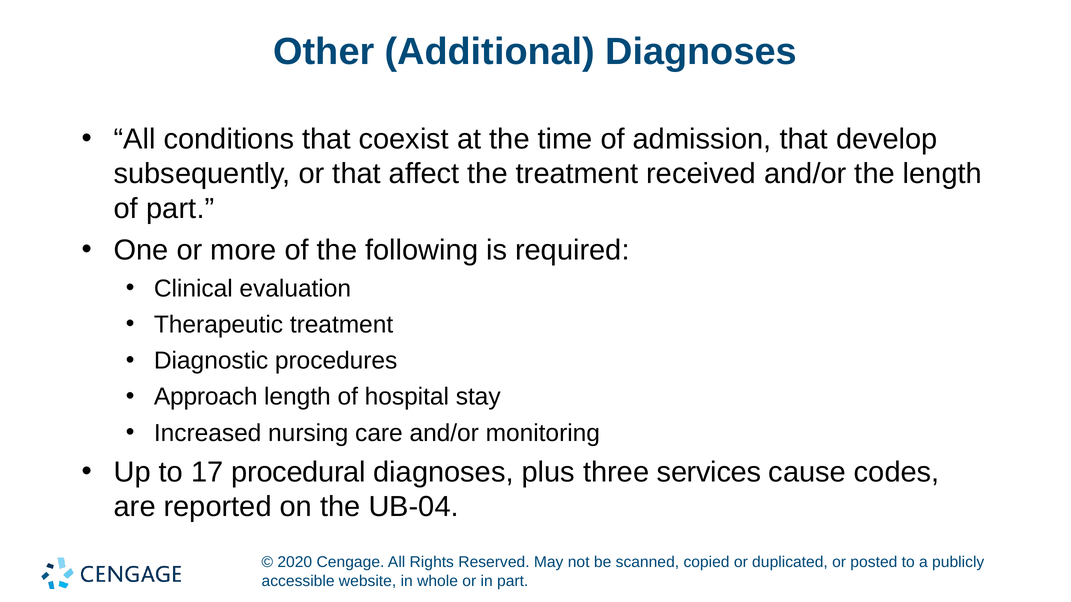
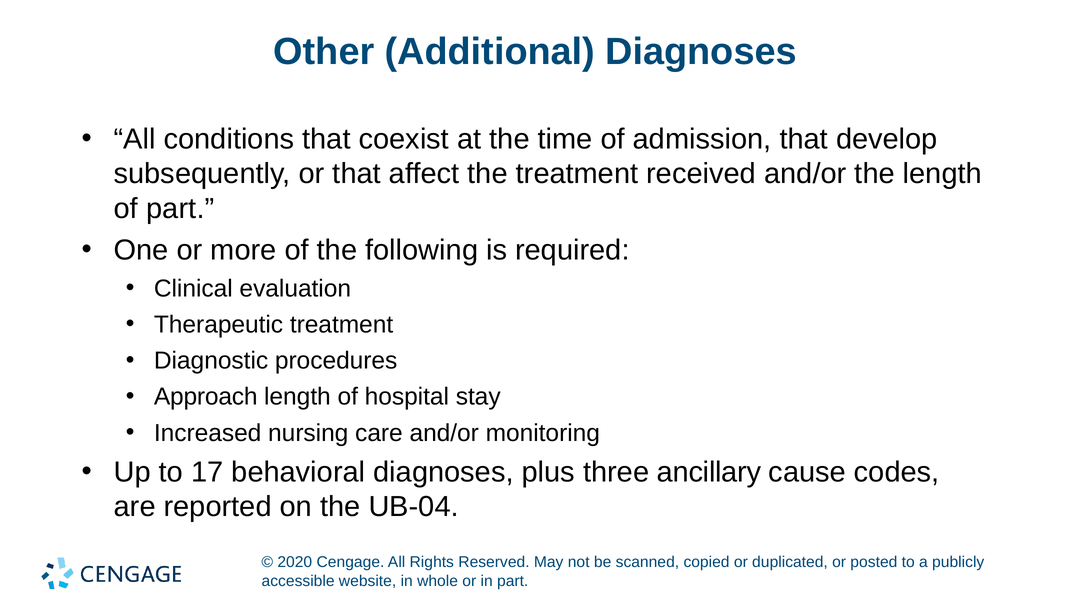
procedural: procedural -> behavioral (298, 472)
services: services -> ancillary (709, 472)
